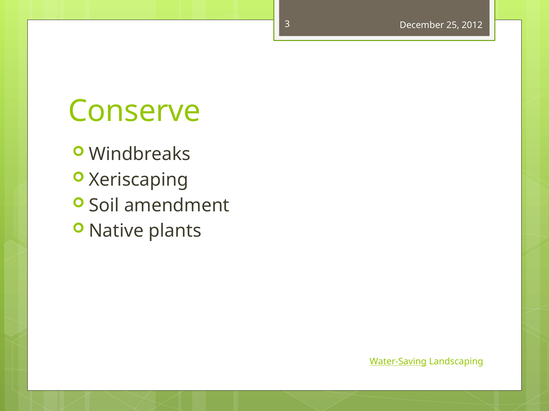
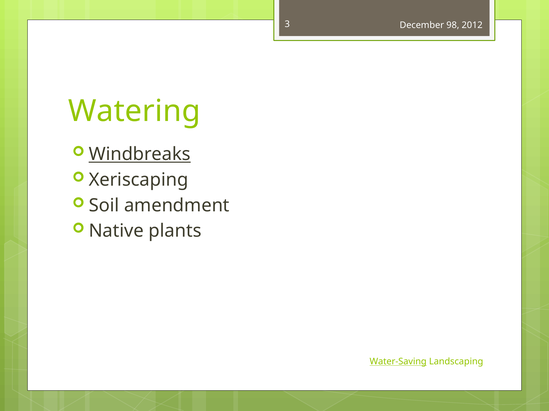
25: 25 -> 98 (453, 25)
Conserve: Conserve -> Watering (134, 111)
Windbreaks underline: none -> present (140, 155)
